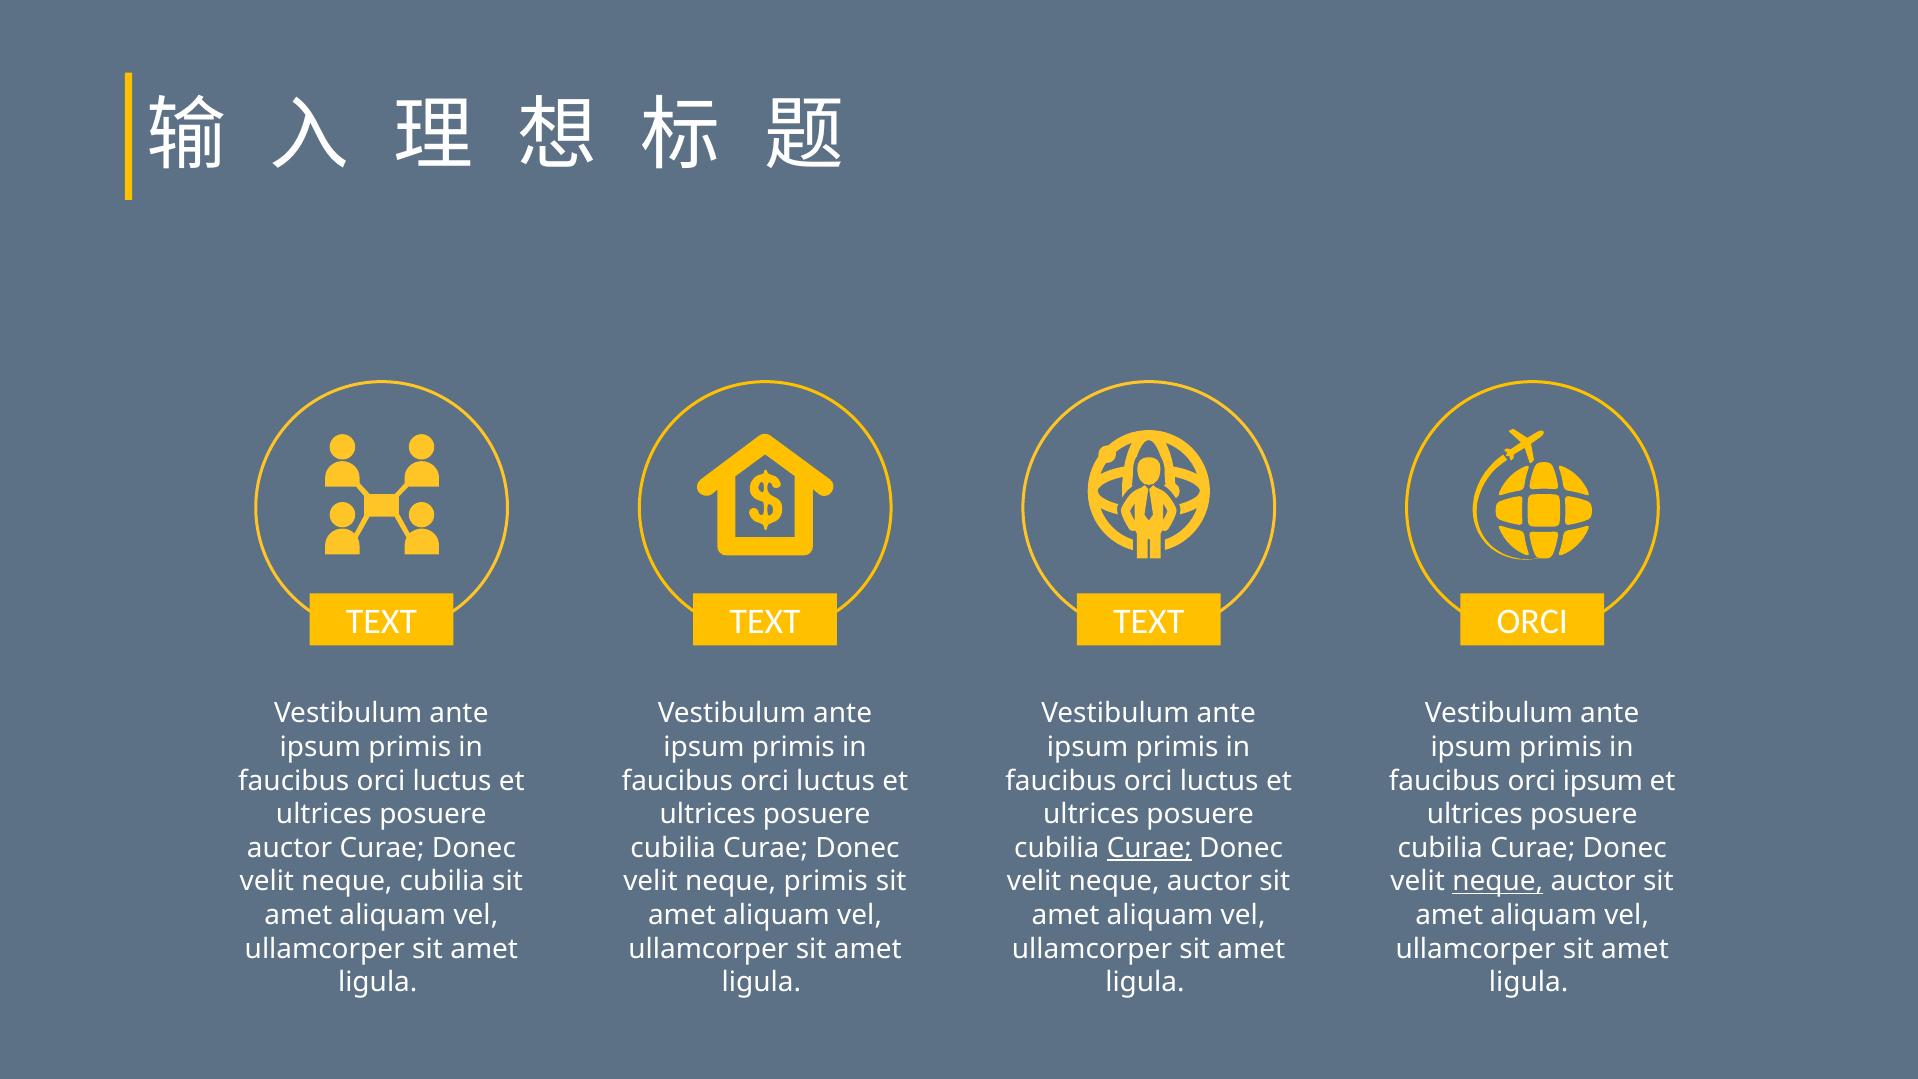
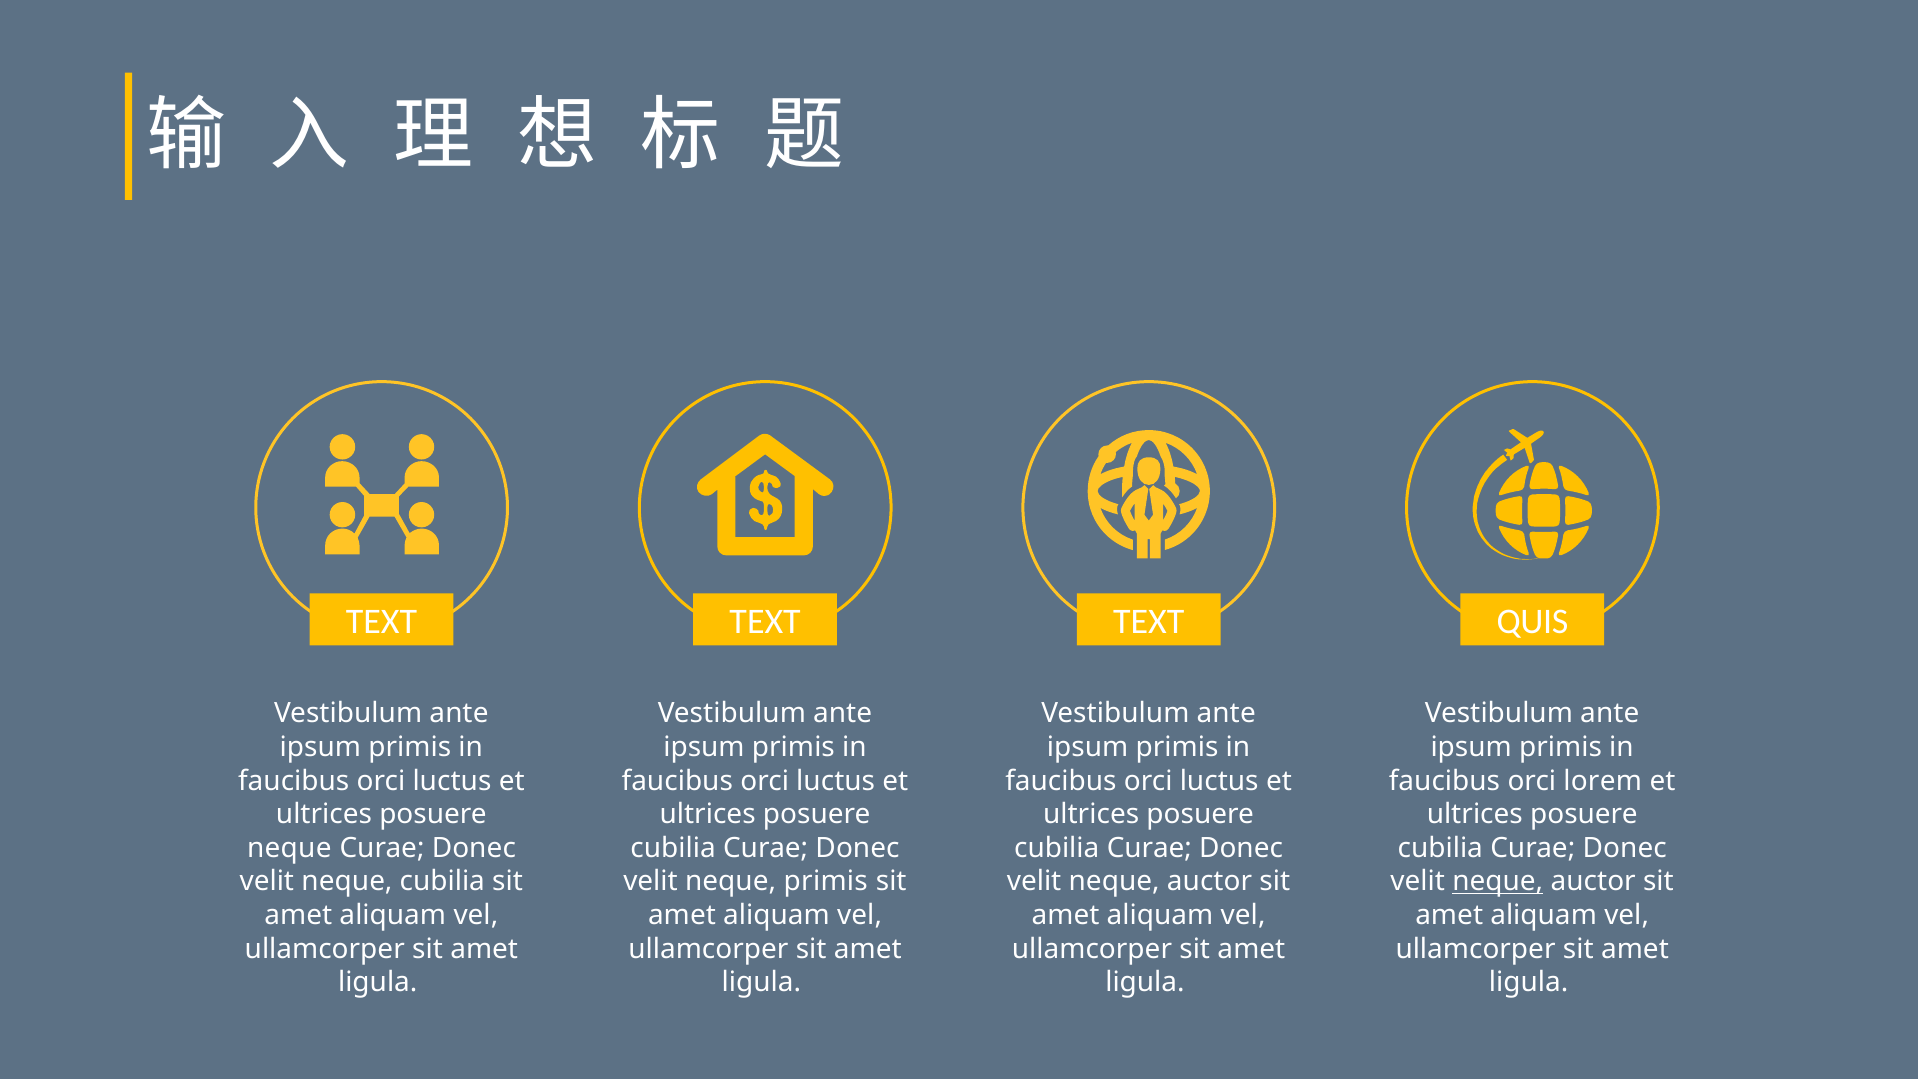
TEXT ORCI: ORCI -> QUIS (1532, 622)
orci ipsum: ipsum -> lorem (1603, 781)
auctor: auctor -> neque (289, 848)
Curae underline: present -> none (1149, 848)
